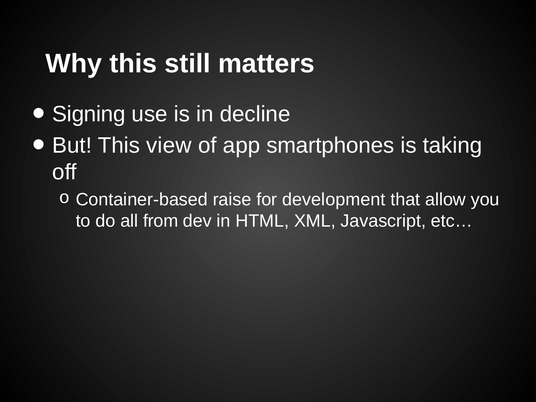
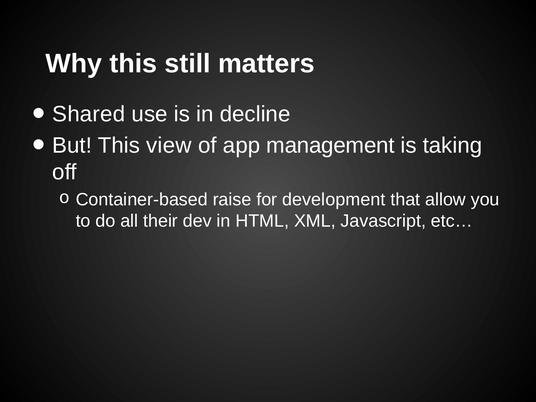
Signing: Signing -> Shared (89, 114)
smartphones: smartphones -> management (330, 145)
from: from -> their (161, 221)
